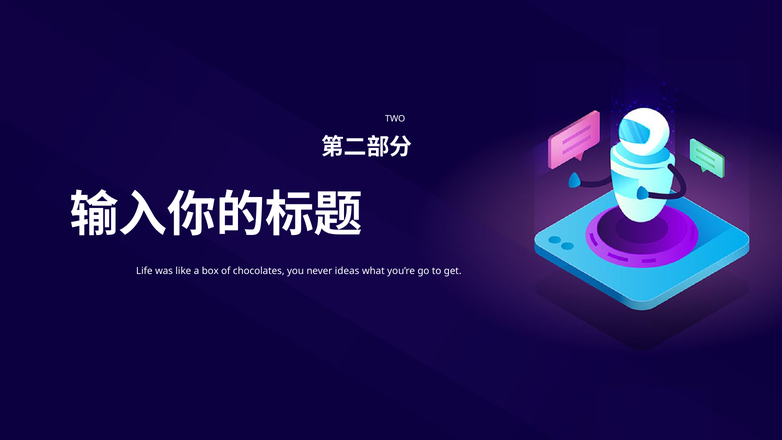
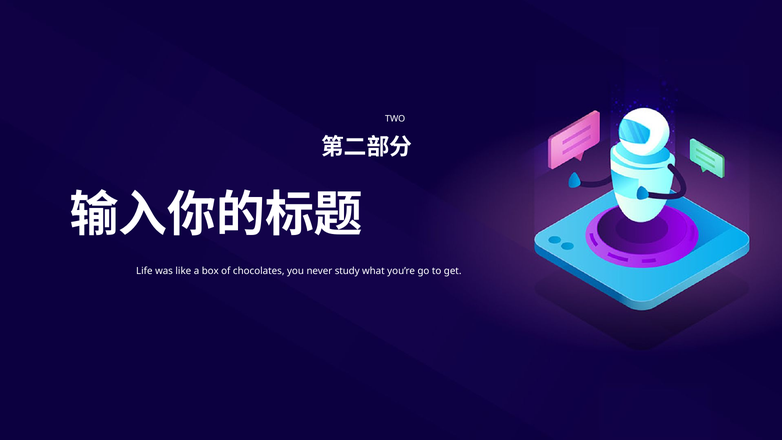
ideas: ideas -> study (347, 271)
